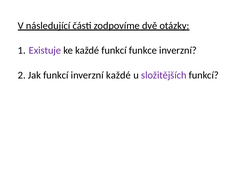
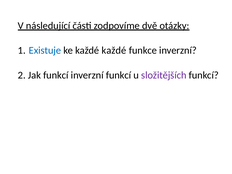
Existuje colour: purple -> blue (45, 50)
každé funkcí: funkcí -> každé (114, 50)
inverzní každé: každé -> funkcí (119, 75)
